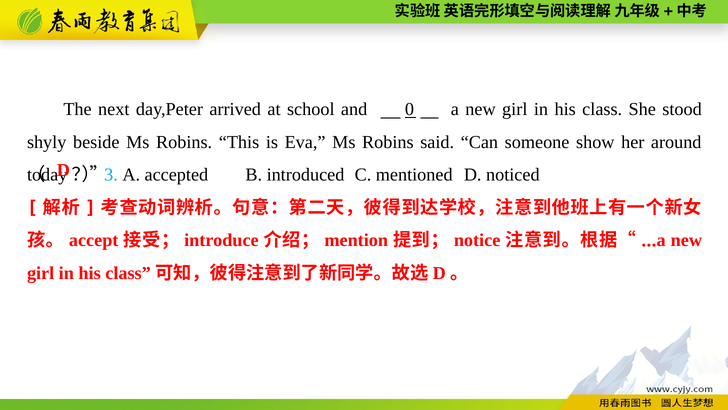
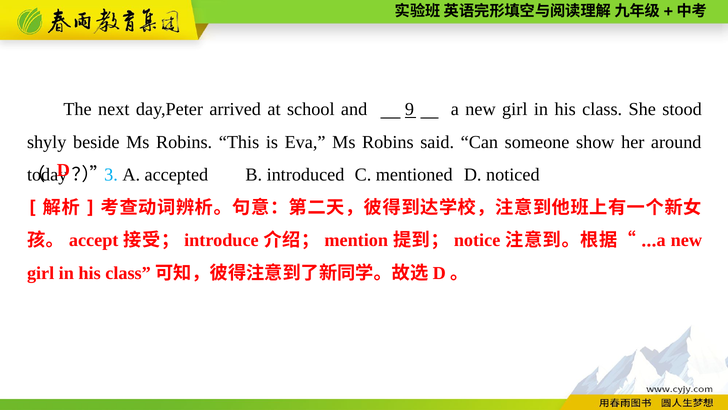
0: 0 -> 9 (409, 109)
